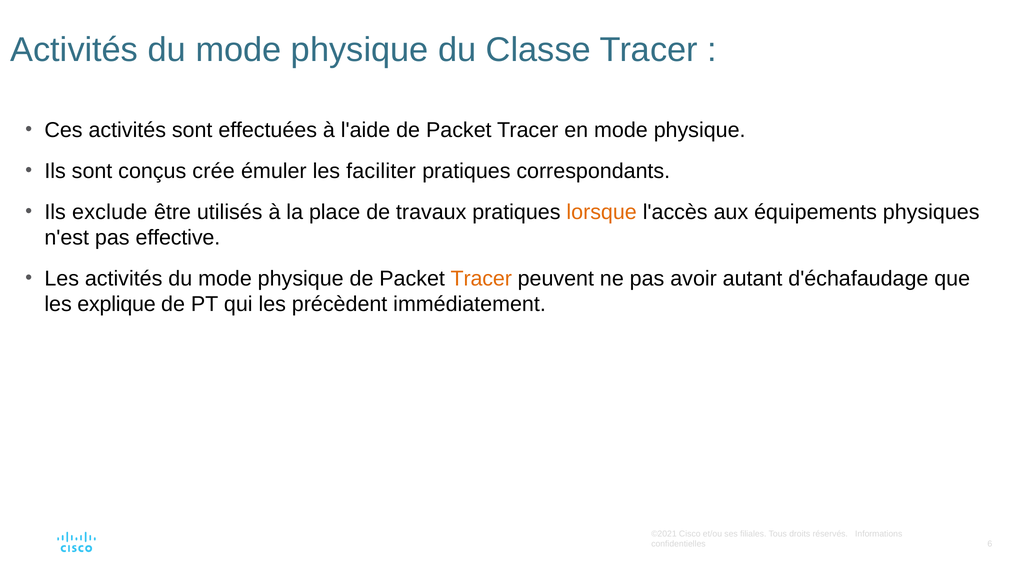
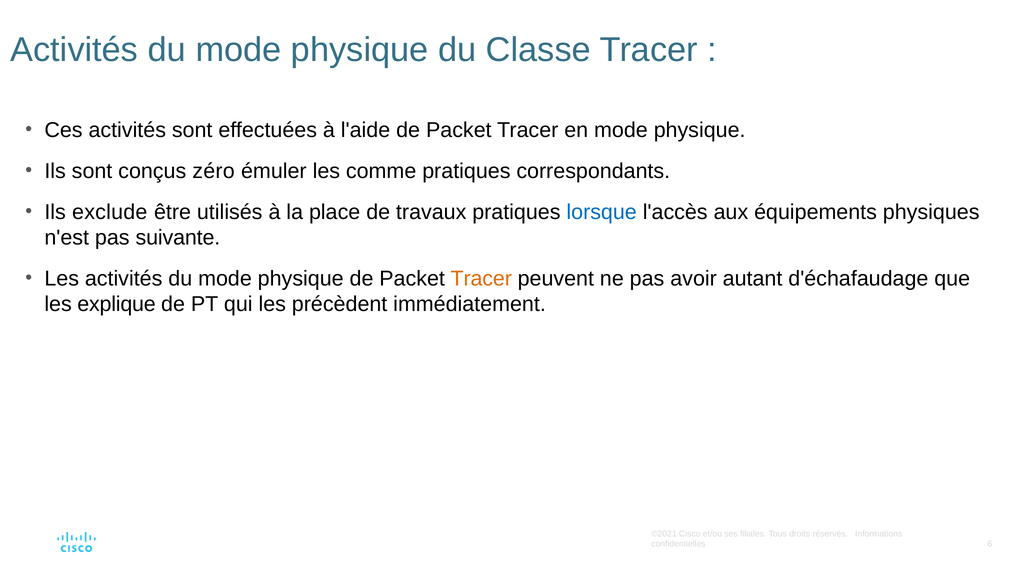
crée: crée -> zéro (214, 171)
faciliter: faciliter -> comme (381, 171)
lorsque colour: orange -> blue (602, 212)
effective: effective -> suivante (178, 238)
